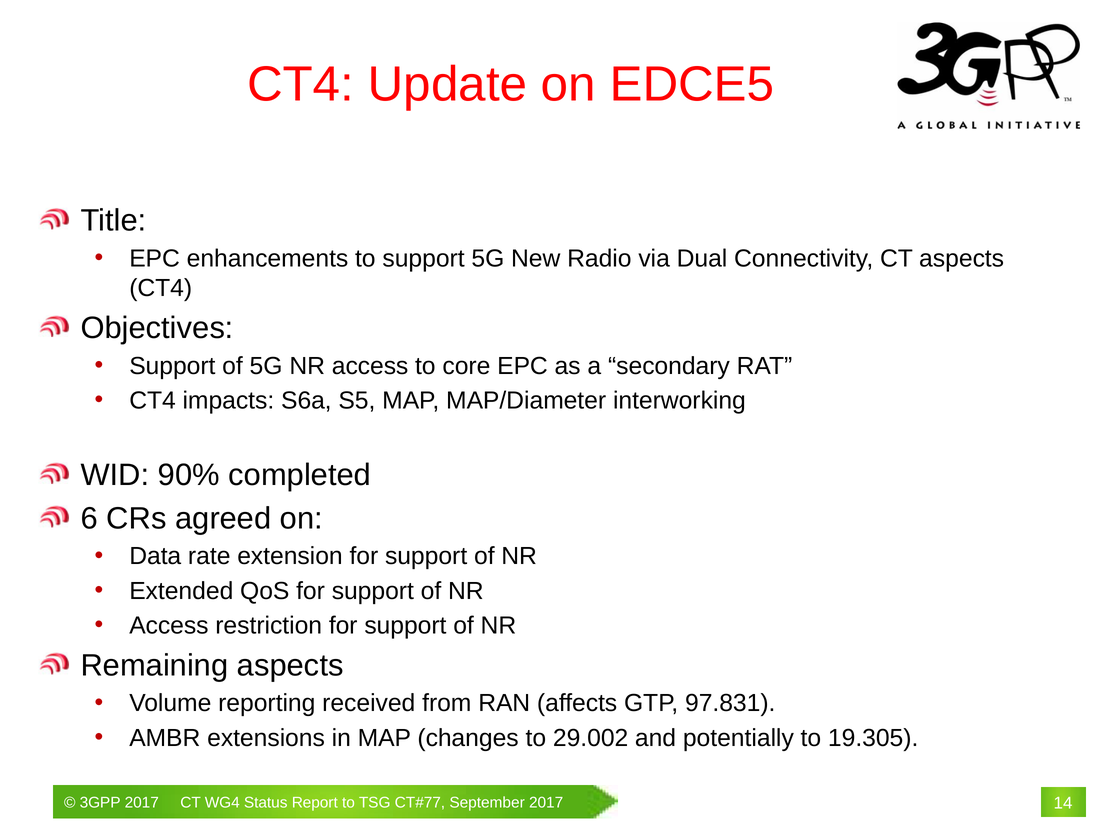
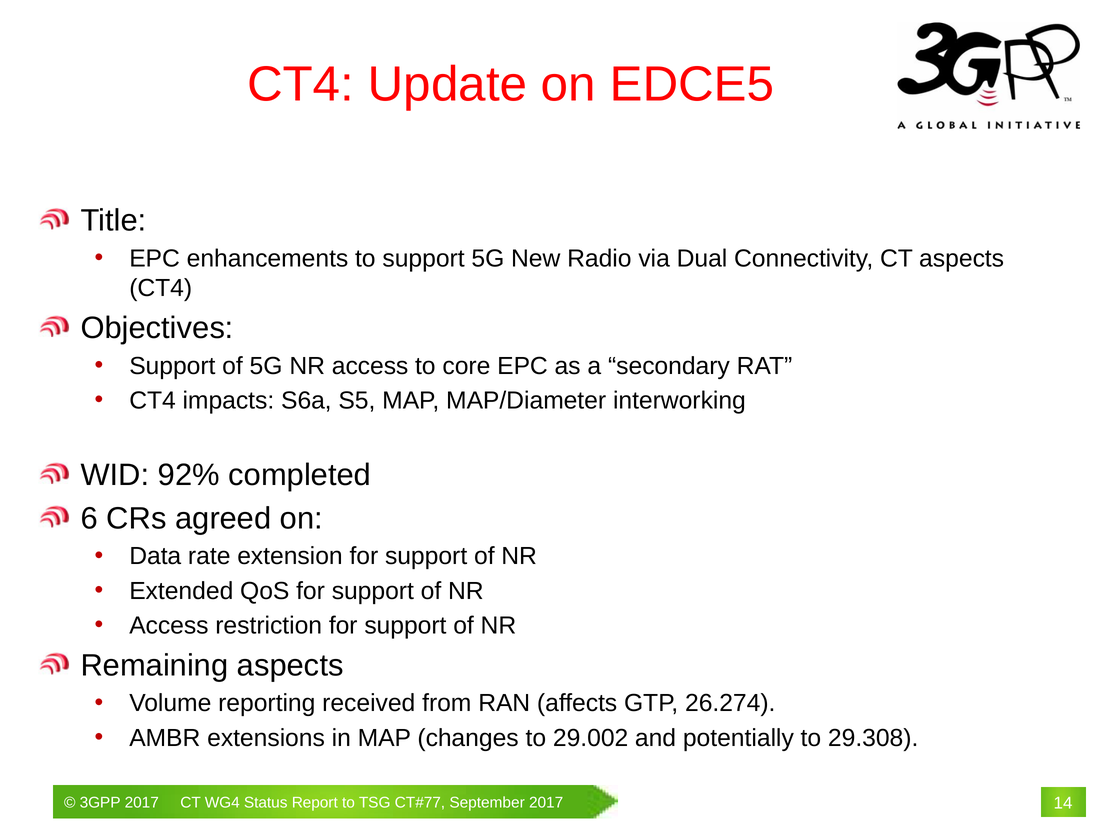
90%: 90% -> 92% (189, 475)
97.831: 97.831 -> 26.274 (730, 703)
19.305: 19.305 -> 29.308 (873, 738)
